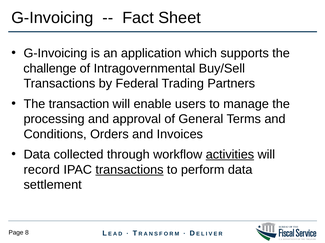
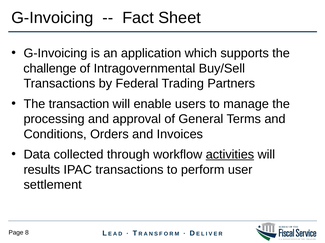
record: record -> results (42, 170)
transactions underline: present -> none (129, 170)
perform data: data -> user (240, 170)
